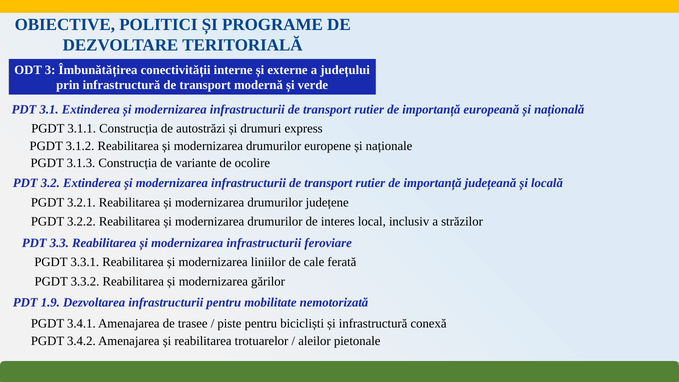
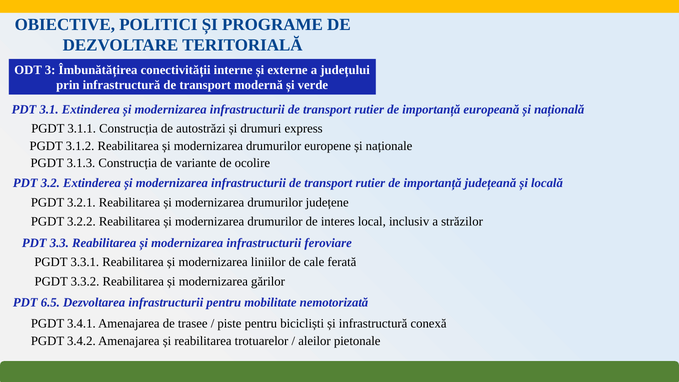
1.9: 1.9 -> 6.5 (50, 302)
